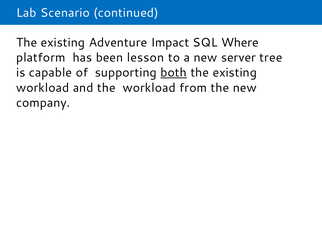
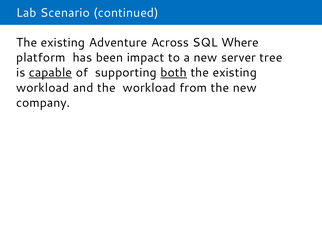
Impact: Impact -> Across (170, 42)
lesson: lesson -> impact (146, 57)
capable underline: none -> present (50, 72)
